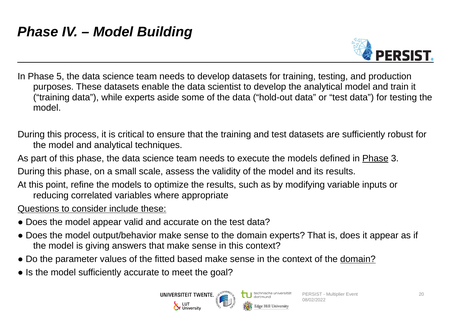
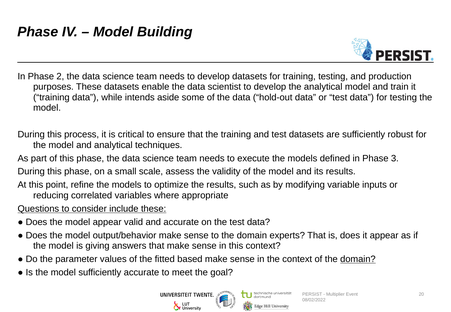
5: 5 -> 2 (60, 76)
while experts: experts -> intends (140, 97)
Phase underline: present -> none (375, 158)
